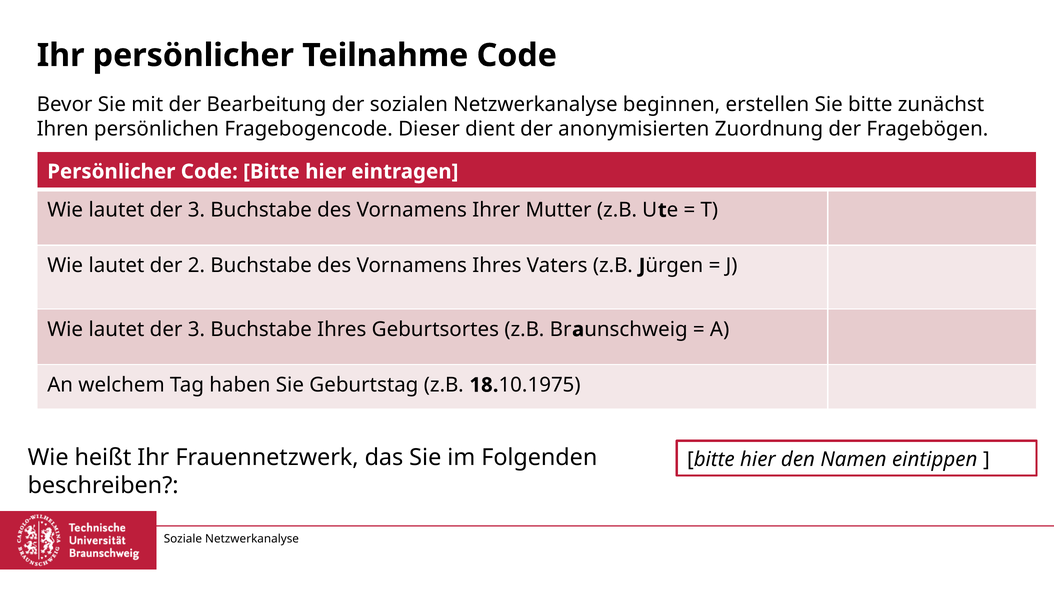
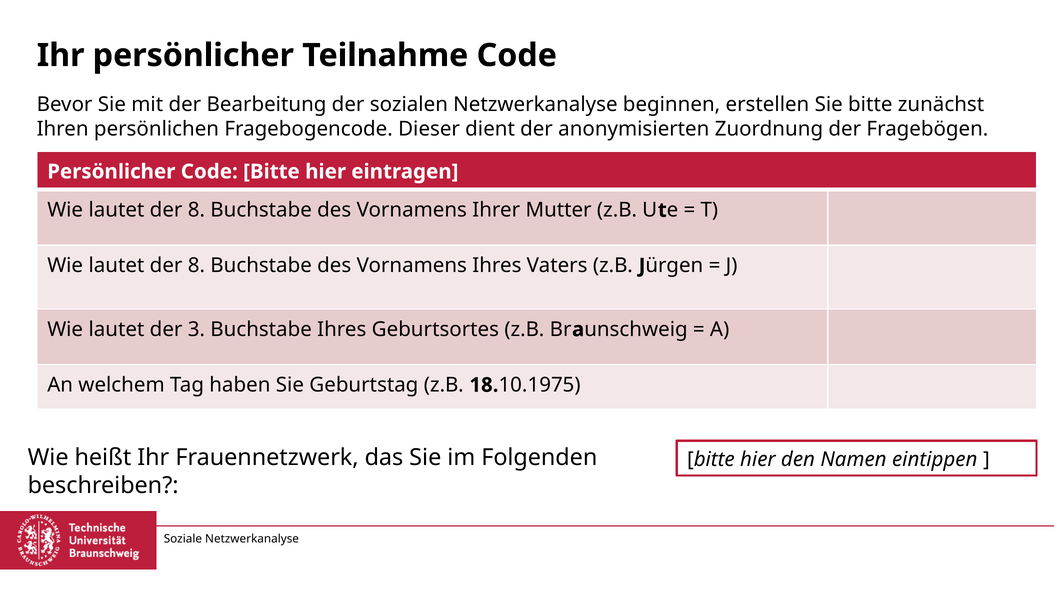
3: 3 -> 8 (196, 210)
2: 2 -> 8 (196, 266)
